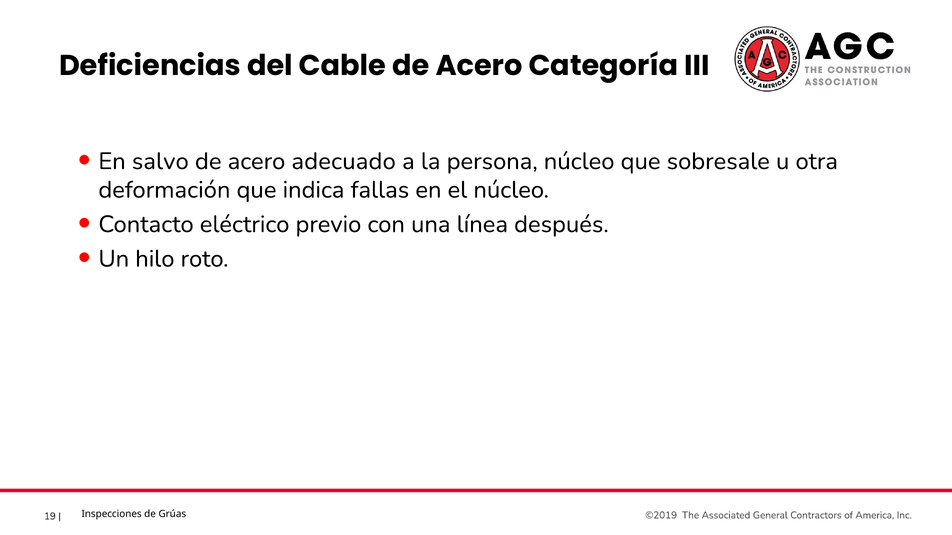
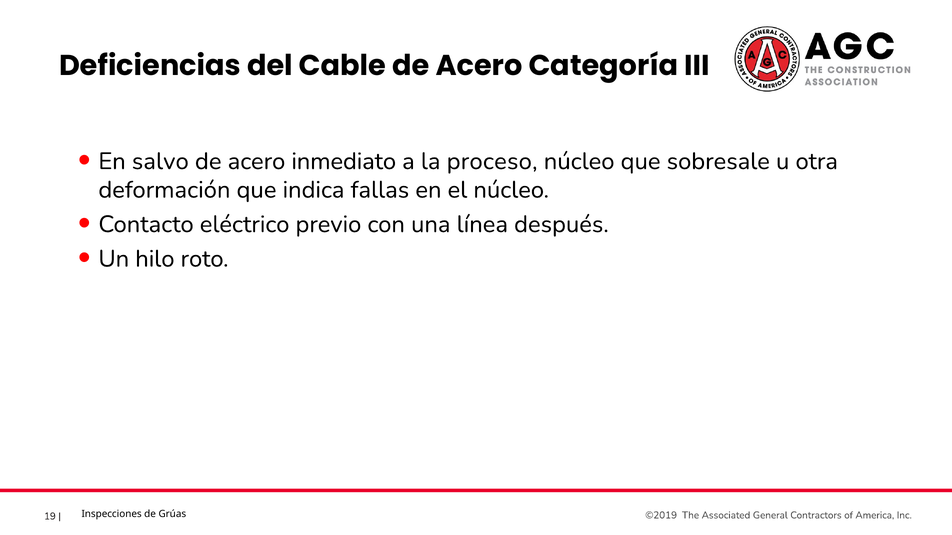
adecuado: adecuado -> inmediato (344, 161)
persona: persona -> proceso (492, 161)
